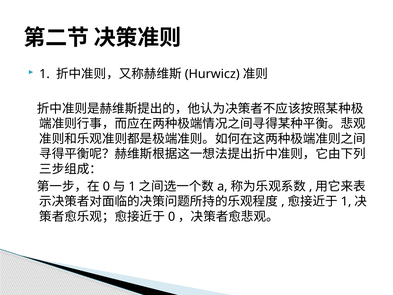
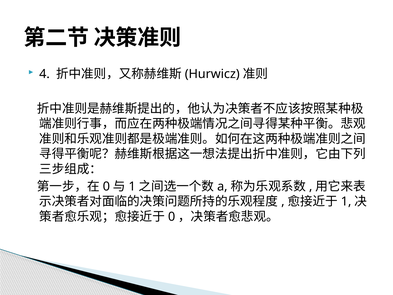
1: 1 -> 4 (44, 74)
